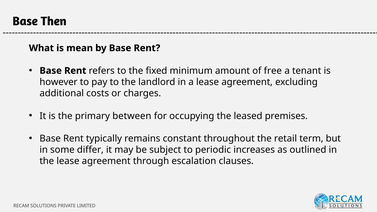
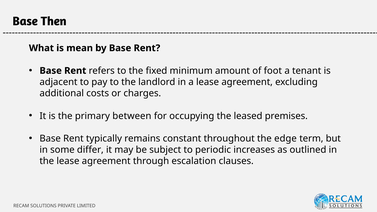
free: free -> foot (273, 71)
however: however -> adjacent (58, 82)
retail: retail -> edge (285, 139)
